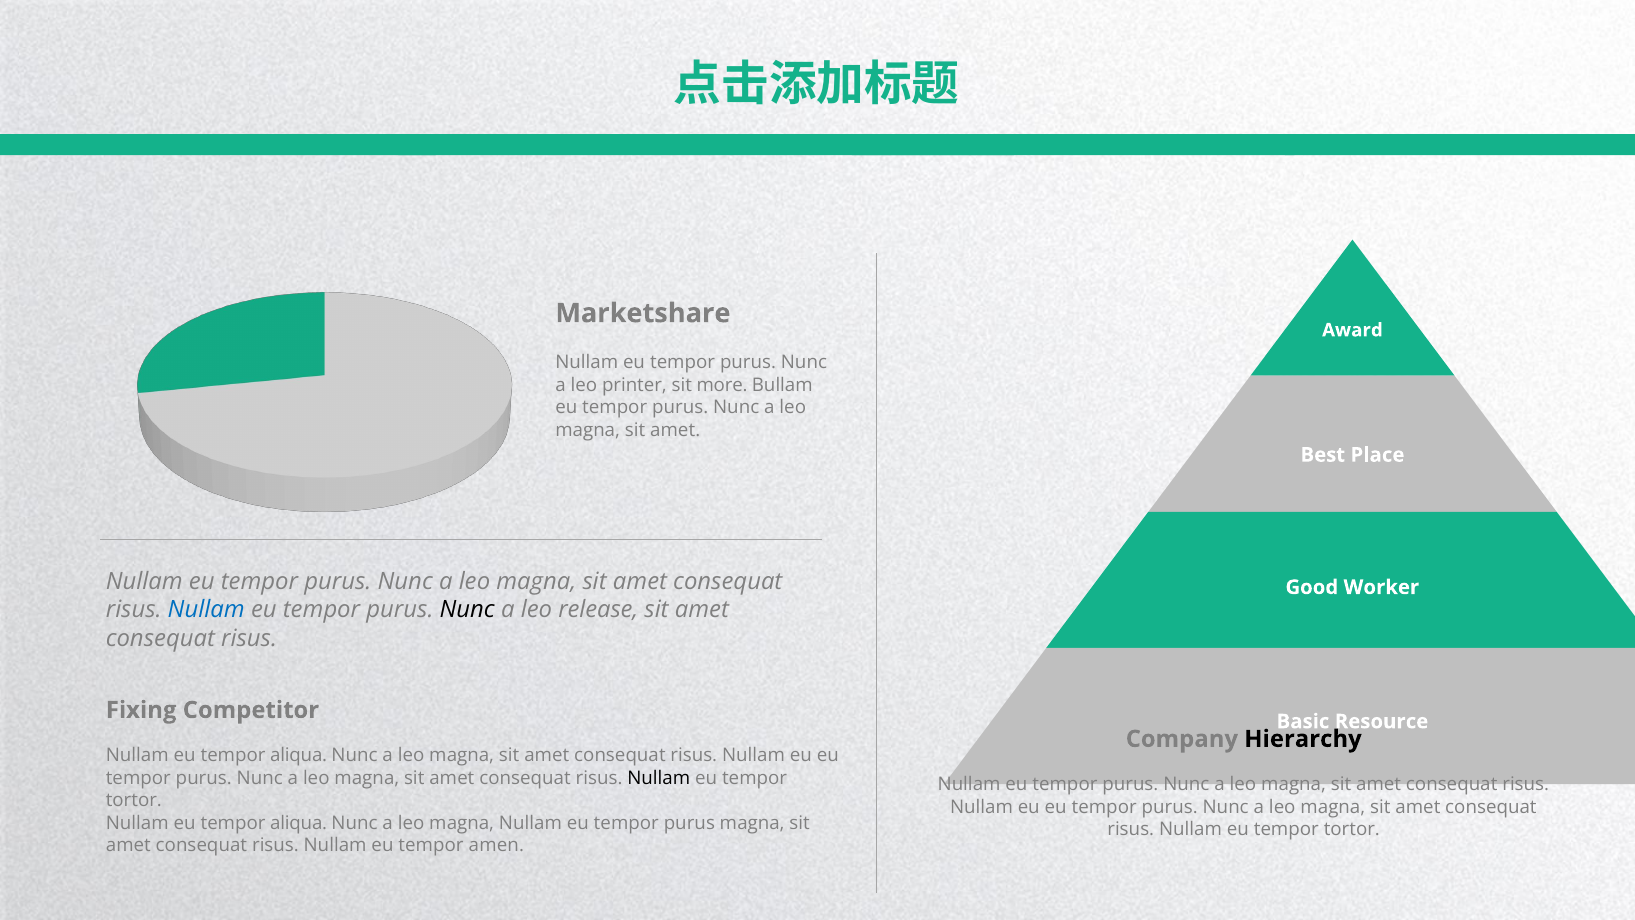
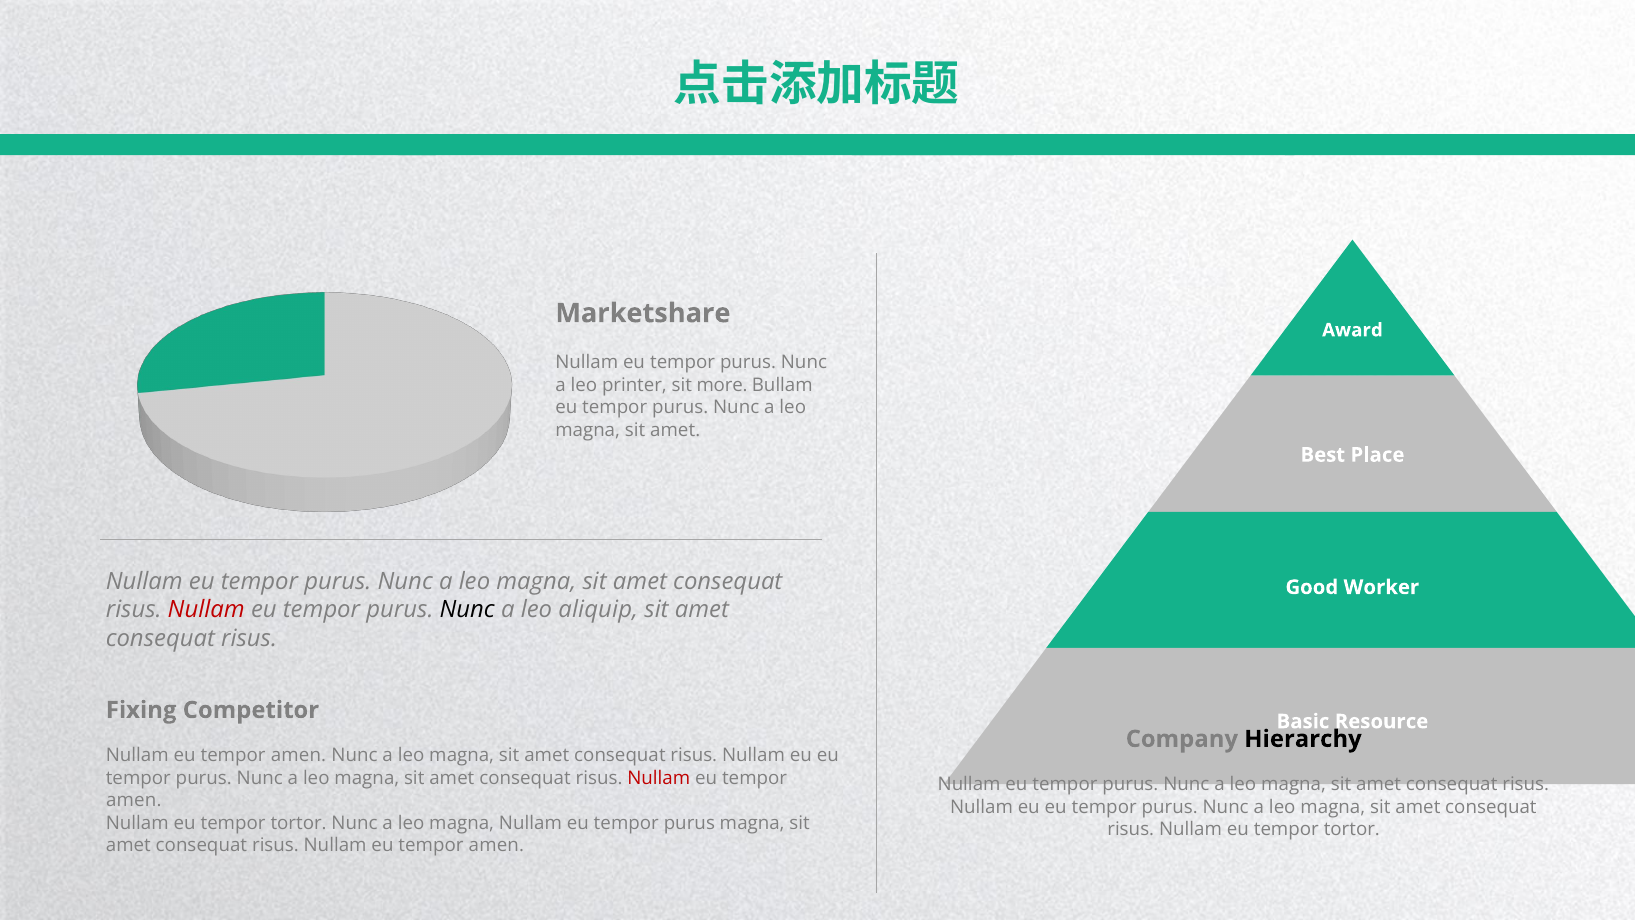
Nullam colour: blue -> red (206, 610)
release: release -> aliquip (598, 610)
aliqua: aliqua -> amen (298, 756)
Nullam colour: black -> red (659, 778)
tortor: tortor -> amen (134, 801)
aliqua: aliqua -> tortor (299, 823)
